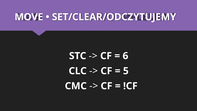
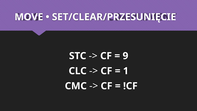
SET/CLEAR/ODCZYTUJEMY: SET/CLEAR/ODCZYTUJEMY -> SET/CLEAR/PRZESUNIĘCIE (114, 17)
6: 6 -> 9 (125, 56)
5: 5 -> 1 (126, 71)
